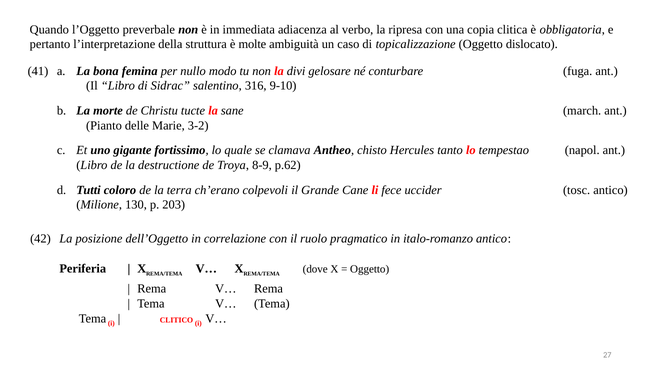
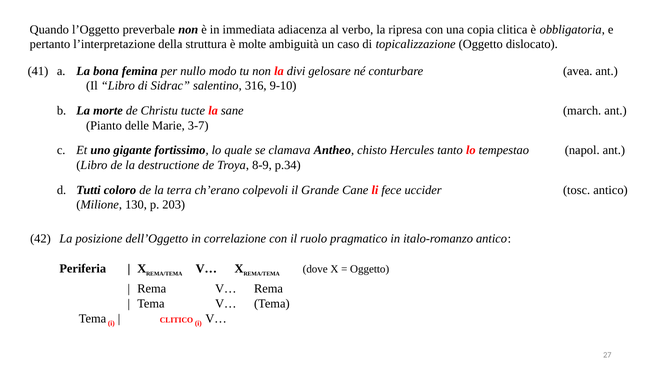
fuga: fuga -> avea (578, 71)
3-2: 3-2 -> 3-7 (198, 126)
p.62: p.62 -> p.34 (288, 165)
